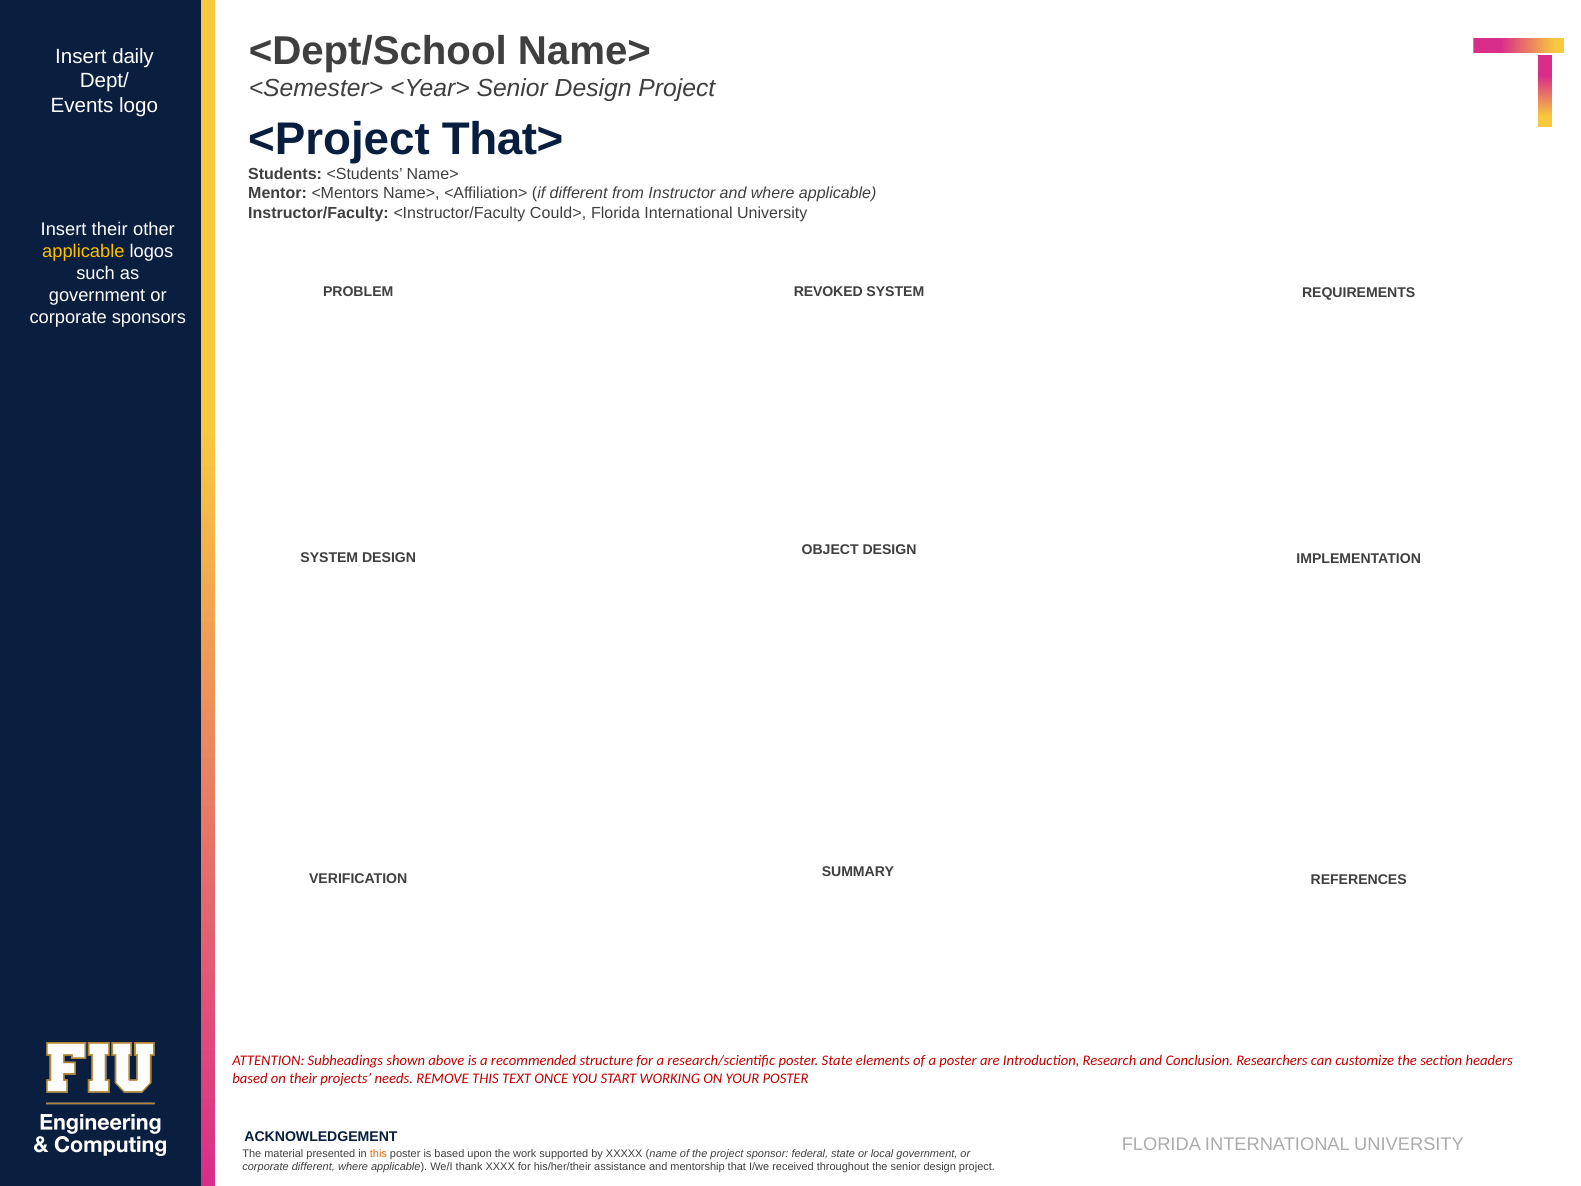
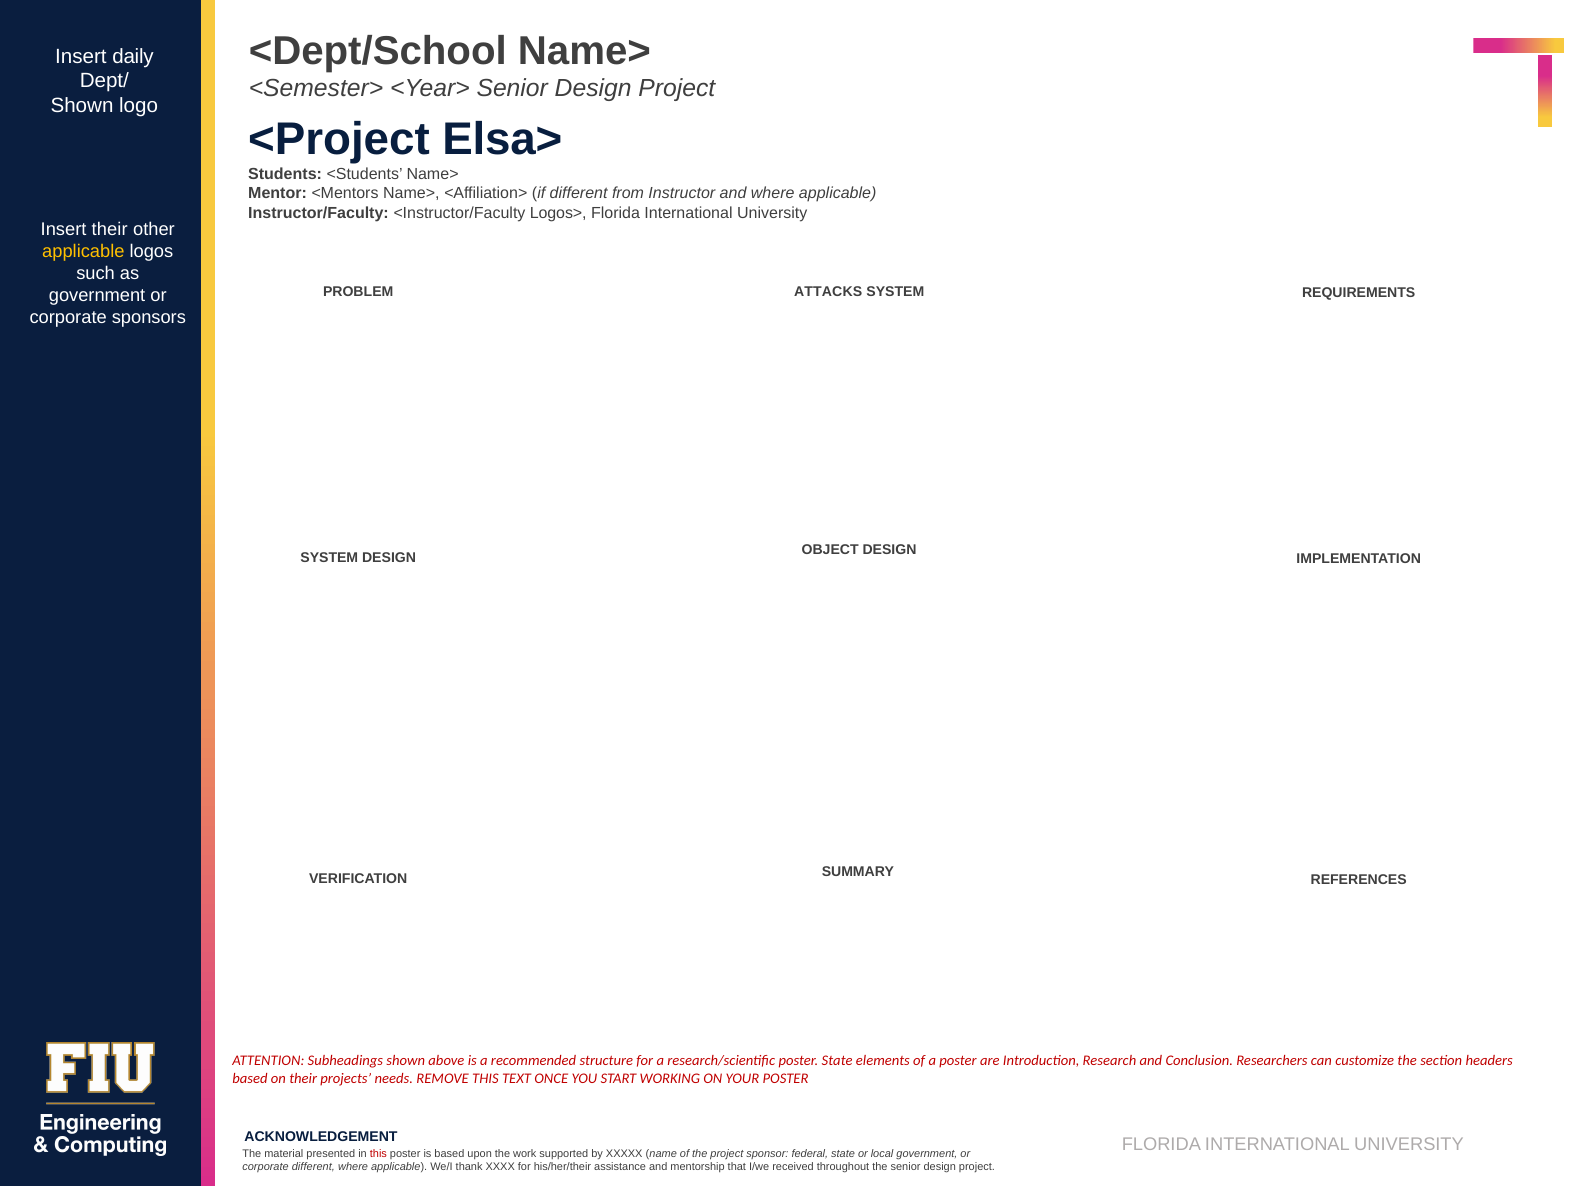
Events: Events -> Shown (82, 106)
That>: That> -> Elsa> (502, 139)
Could>: Could> -> Logos> (558, 213)
REVOKED: REVOKED -> ATTACKS (828, 291)
this colour: orange -> red (378, 1153)
